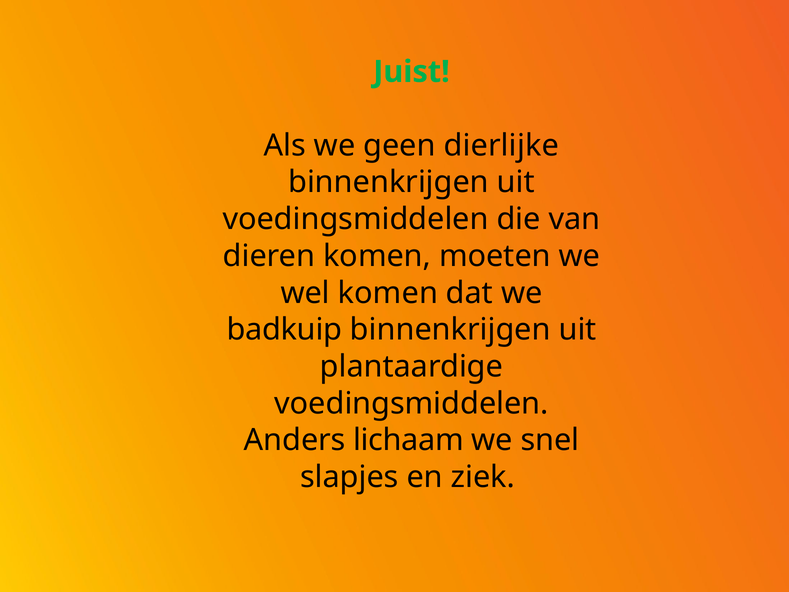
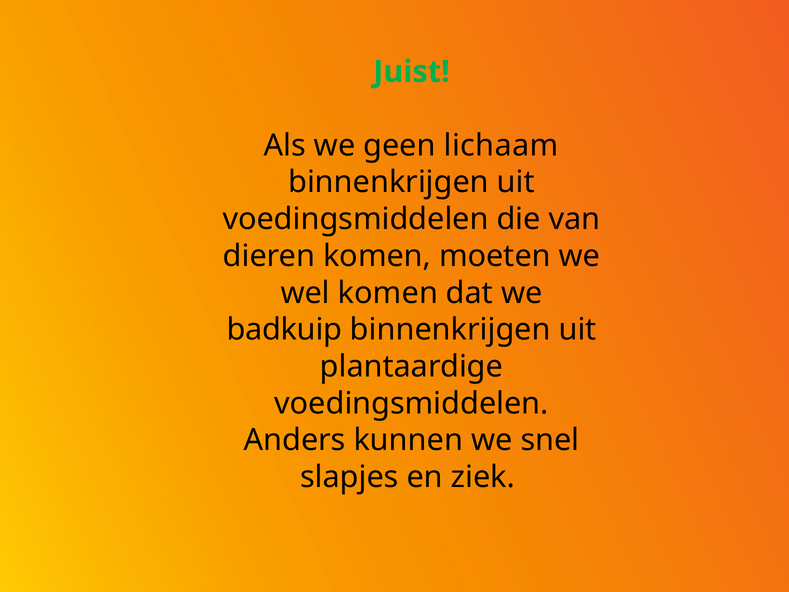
dierlijke: dierlijke -> lichaam (501, 145)
lichaam: lichaam -> kunnen (408, 440)
